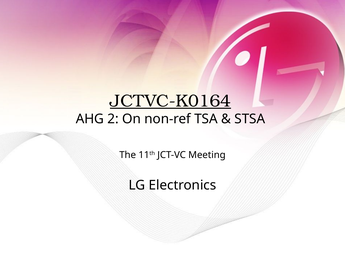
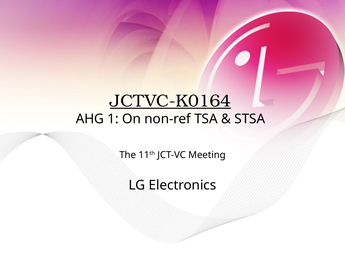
2: 2 -> 1 (113, 119)
